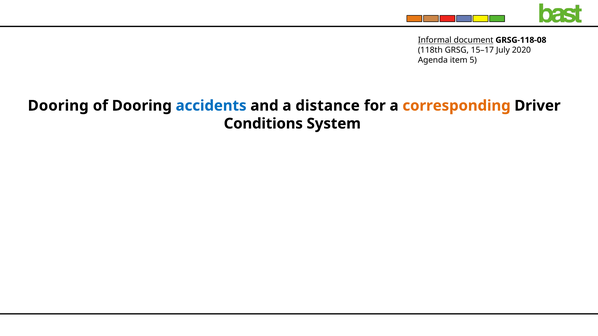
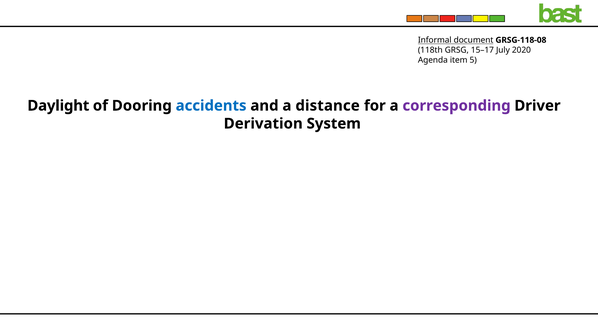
Dooring: Dooring -> Daylight (58, 106)
corresponding colour: orange -> purple (457, 106)
Conditions: Conditions -> Derivation (263, 124)
